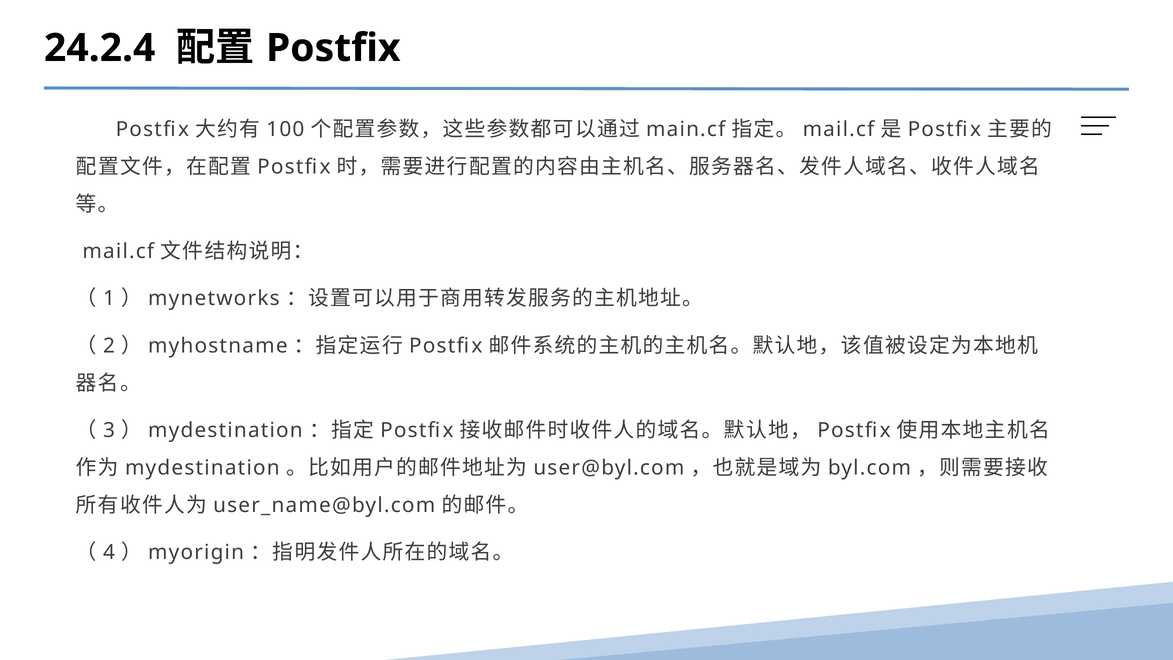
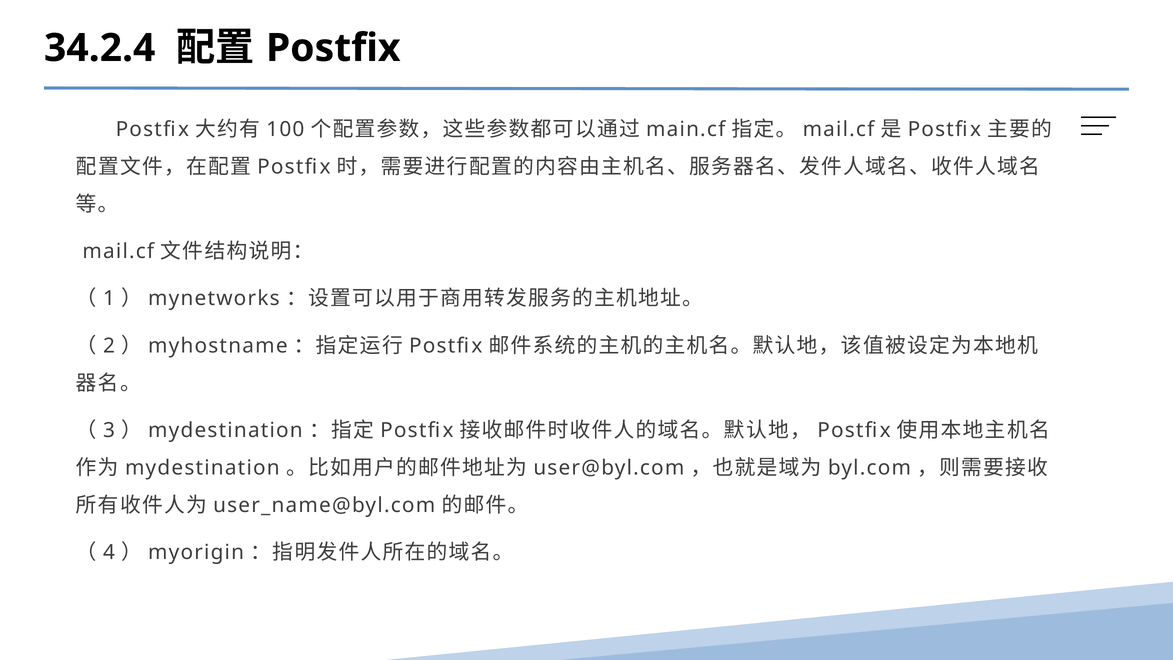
24.2.4: 24.2.4 -> 34.2.4 (100, 48)
